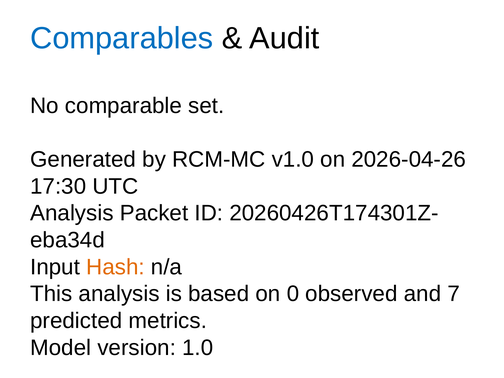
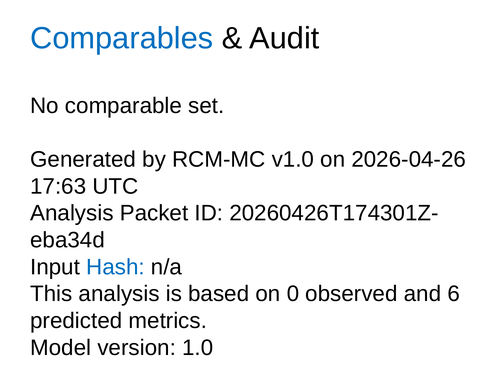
17:30: 17:30 -> 17:63 (58, 186)
Hash colour: orange -> blue (115, 267)
7: 7 -> 6 (454, 294)
